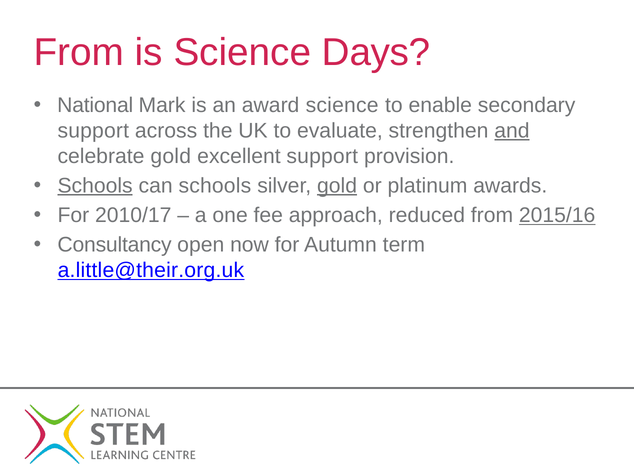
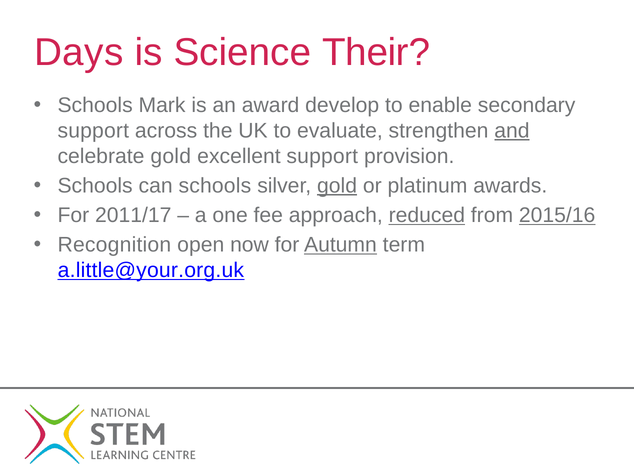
From: From -> Days (79, 52)
Days: Days -> Their (376, 52)
National: National -> Schools (95, 105)
award science: science -> develop (342, 105)
Schools underline: present -> none (95, 186)
2010/17: 2010/17 -> 2011/17 (133, 215)
reduced underline: none -> present (427, 215)
Consultancy: Consultancy -> Recognition (114, 245)
Autumn underline: none -> present (340, 245)
a.little@their.org.uk: a.little@their.org.uk -> a.little@your.org.uk (151, 270)
